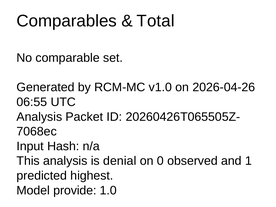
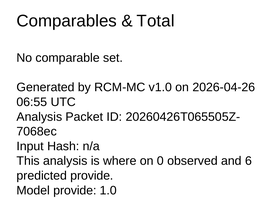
denial: denial -> where (120, 161)
1: 1 -> 6 (248, 161)
predicted highest: highest -> provide (92, 176)
